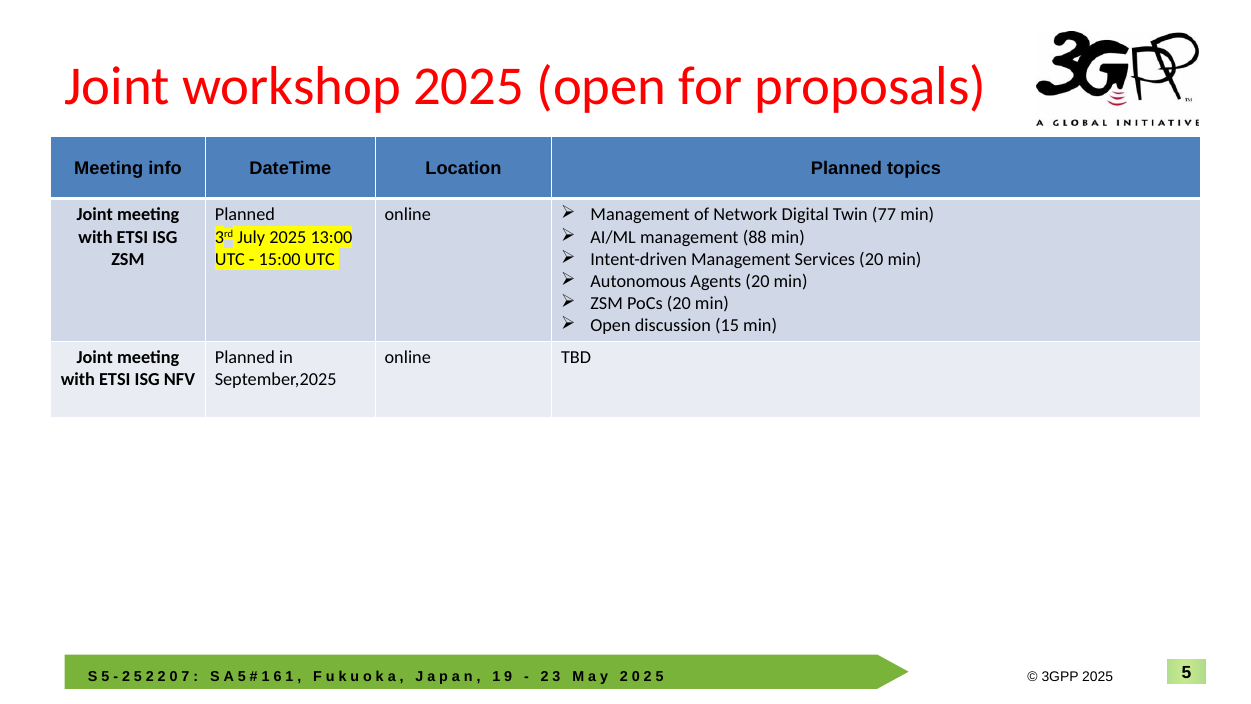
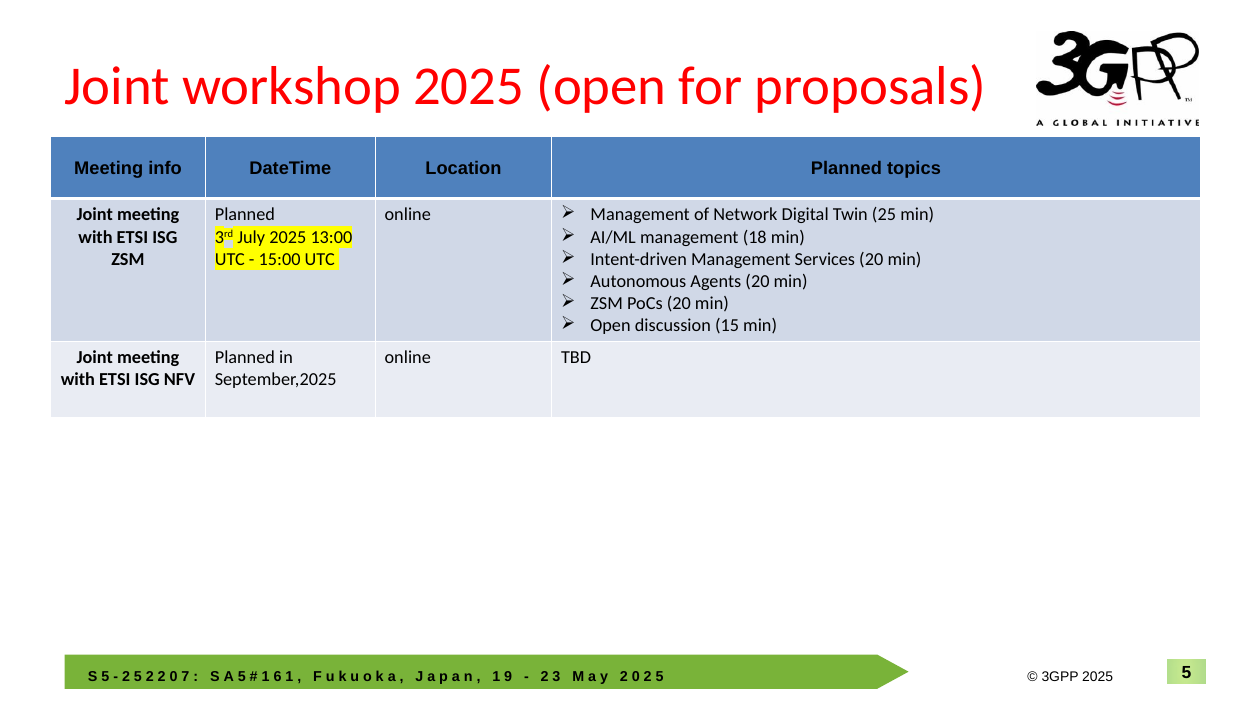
77: 77 -> 25 (884, 215)
88: 88 -> 18 (755, 237)
